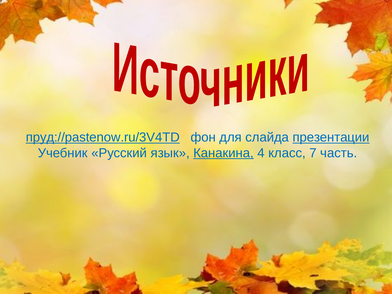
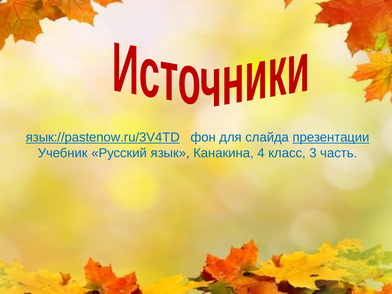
пруд://pastenow.ru/3V4TD: пруд://pastenow.ru/3V4TD -> язык://pastenow.ru/3V4TD (103, 137)
Канакина underline: present -> none (224, 153)
7: 7 -> 3 (313, 153)
